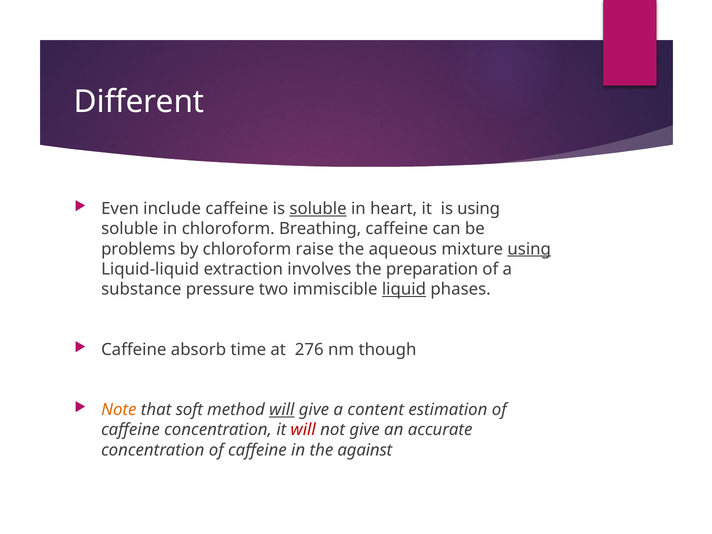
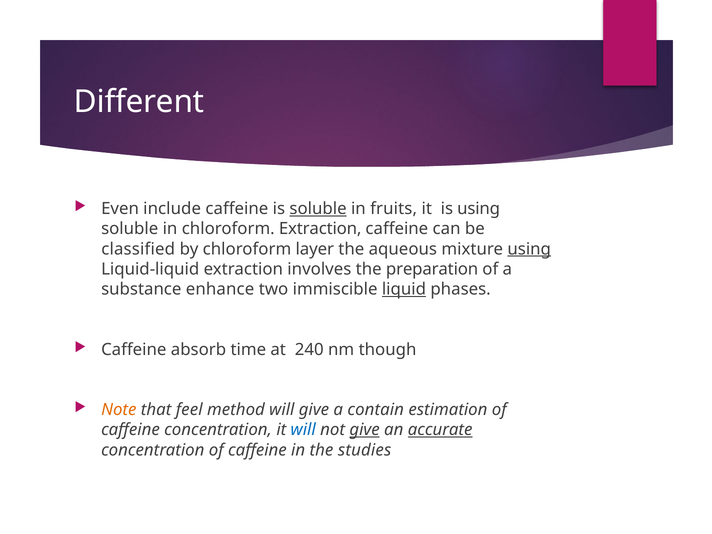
heart: heart -> fruits (394, 209)
chloroform Breathing: Breathing -> Extraction (320, 229)
problems: problems -> classified (138, 249)
raise: raise -> layer (315, 249)
pressure: pressure -> enhance (220, 289)
276: 276 -> 240 (309, 350)
soft: soft -> feel (189, 410)
will underline: present -> none (282, 410)
content: content -> contain (376, 410)
will colour: red -> blue (303, 430)
give underline: none -> present (365, 430)
accurate underline: none -> present (440, 430)
against: against -> studies (365, 450)
